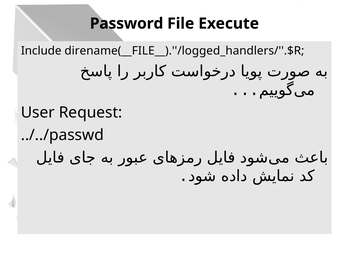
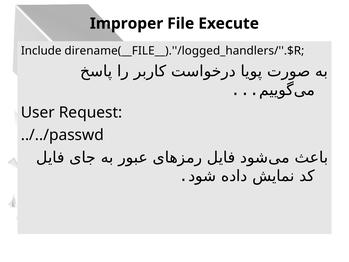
Password: Password -> Improper (127, 23)
